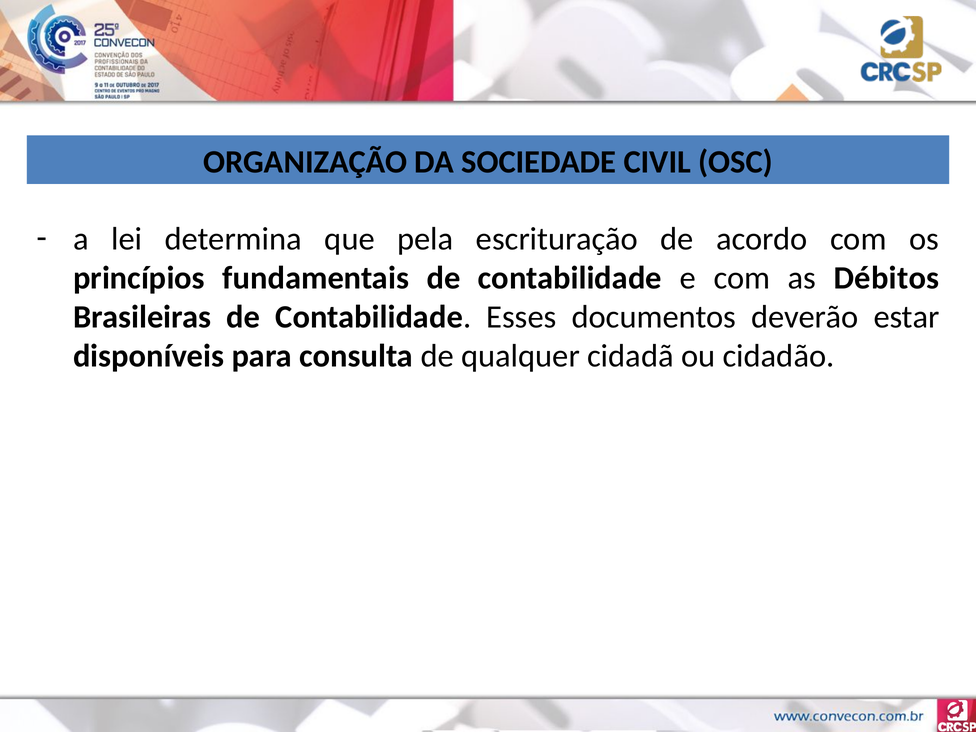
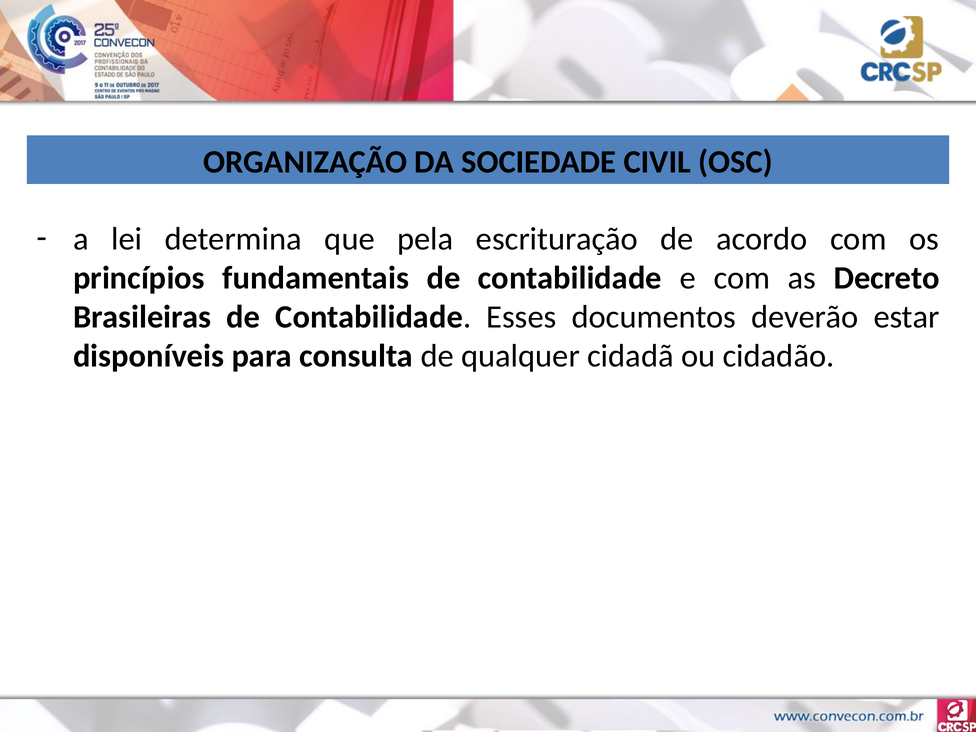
Débitos: Débitos -> Decreto (887, 278)
